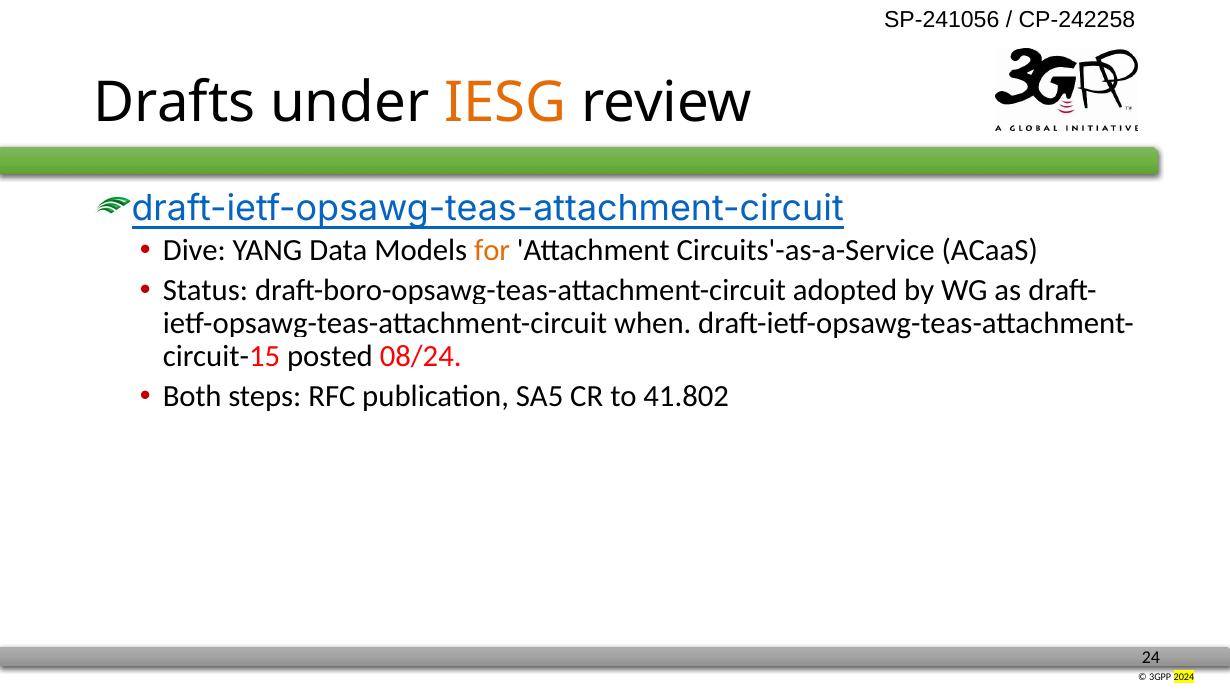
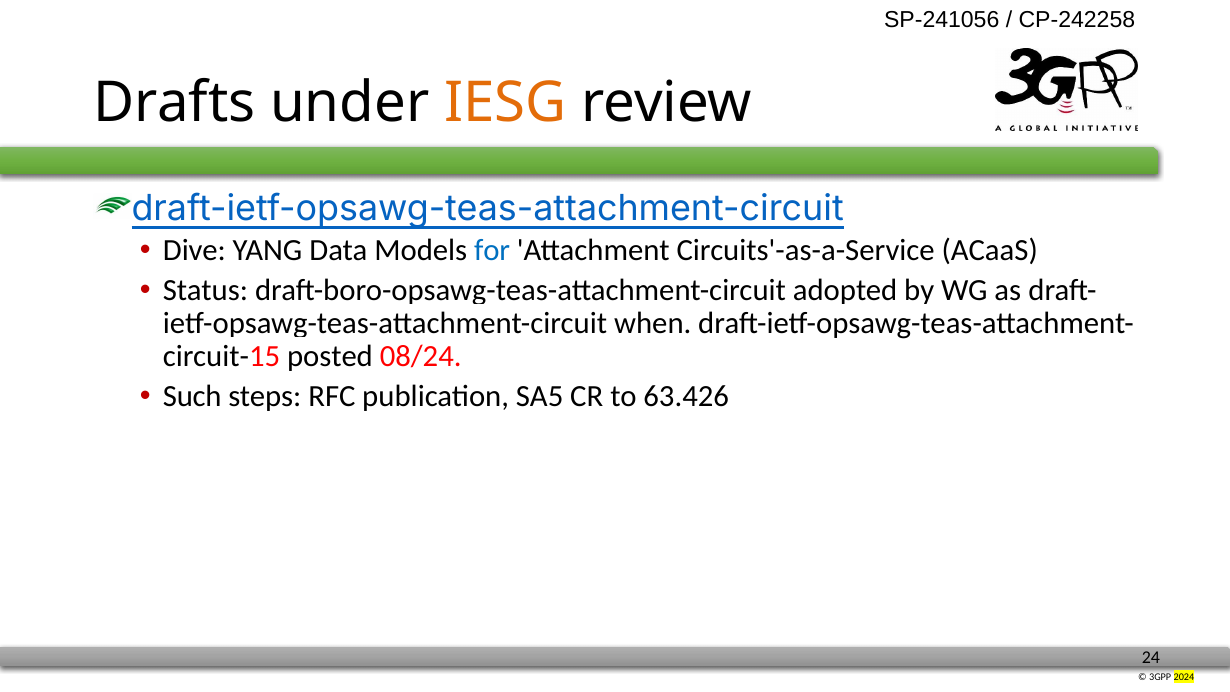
for colour: orange -> blue (492, 251)
Both: Both -> Such (192, 396)
41.802: 41.802 -> 63.426 (686, 396)
